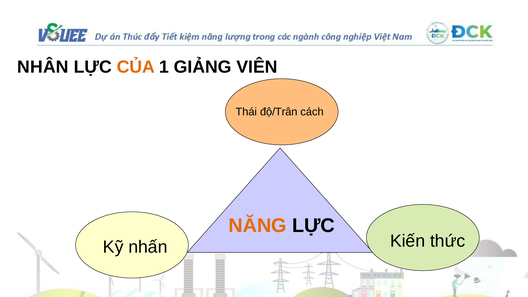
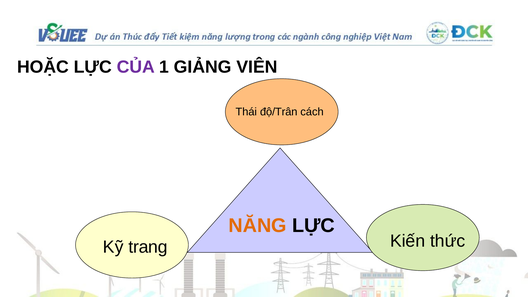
NHÂN: NHÂN -> HOẶC (43, 67)
CỦA colour: orange -> purple (136, 67)
nhấn: nhấn -> trang (148, 247)
